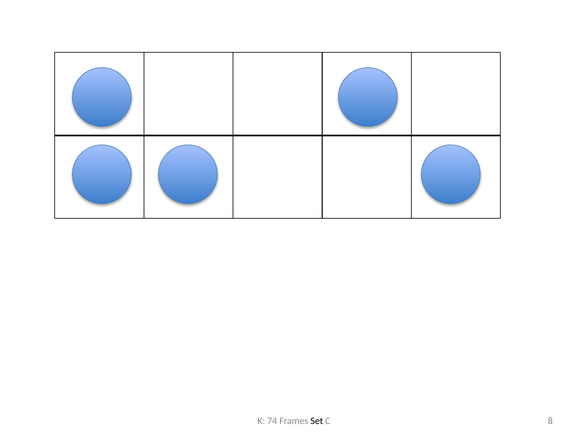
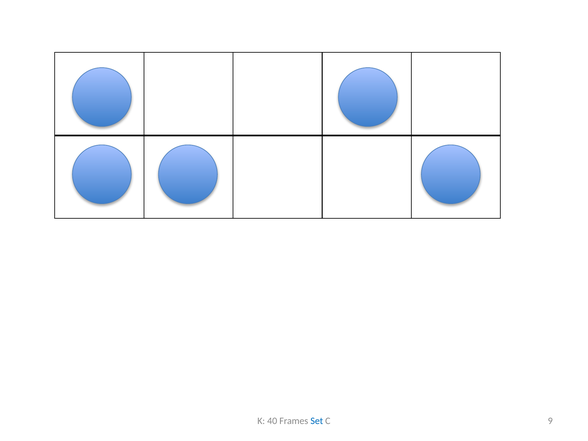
74: 74 -> 40 (272, 421)
Set colour: black -> blue (317, 421)
8: 8 -> 9 (550, 421)
